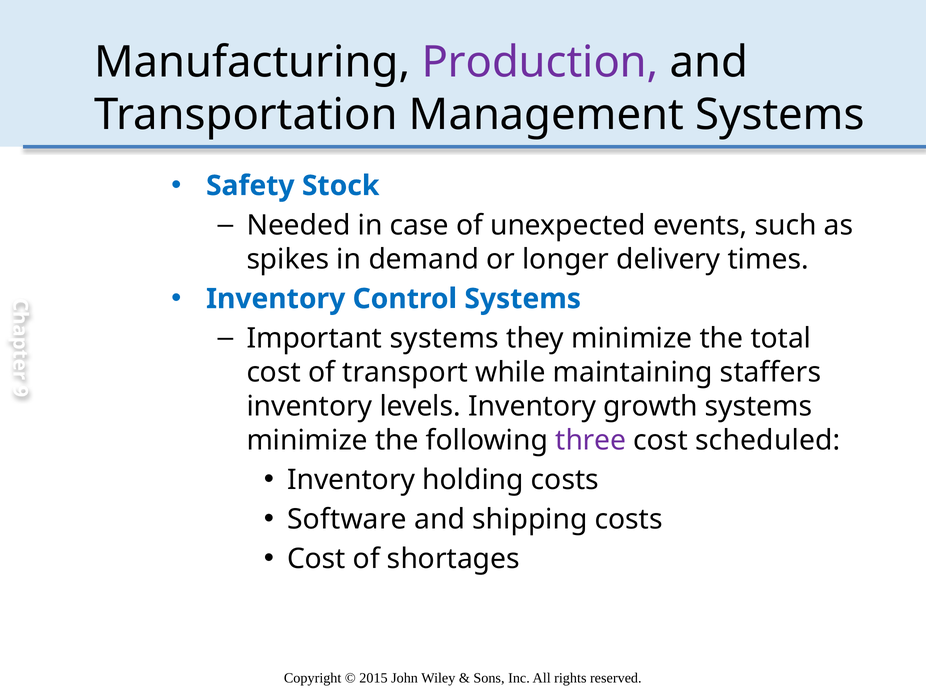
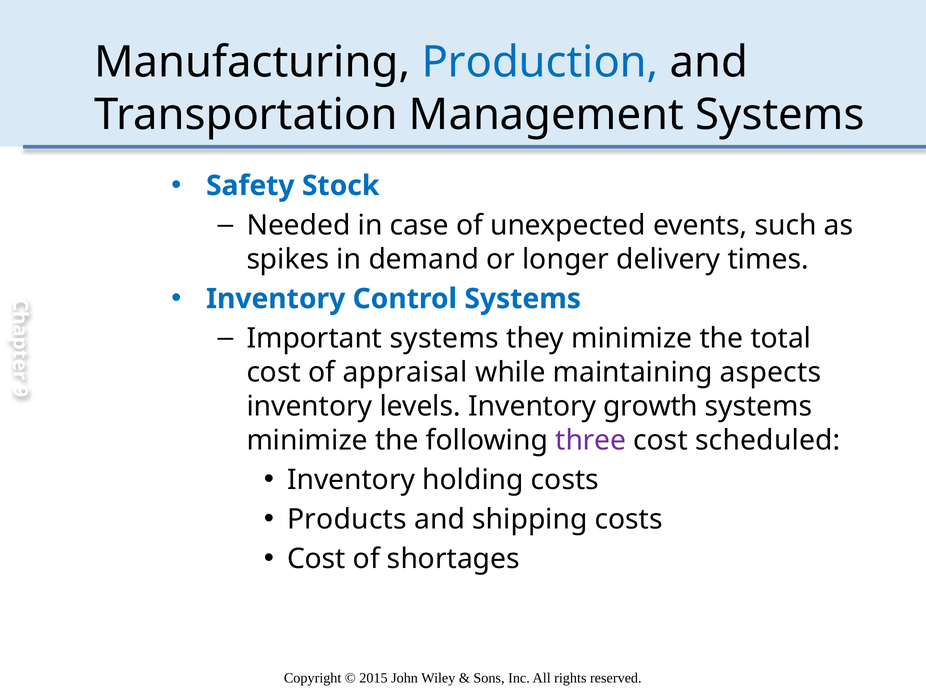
Production colour: purple -> blue (540, 62)
transport: transport -> appraisal (405, 372)
staffers: staffers -> aspects (771, 372)
Software: Software -> Products (347, 519)
